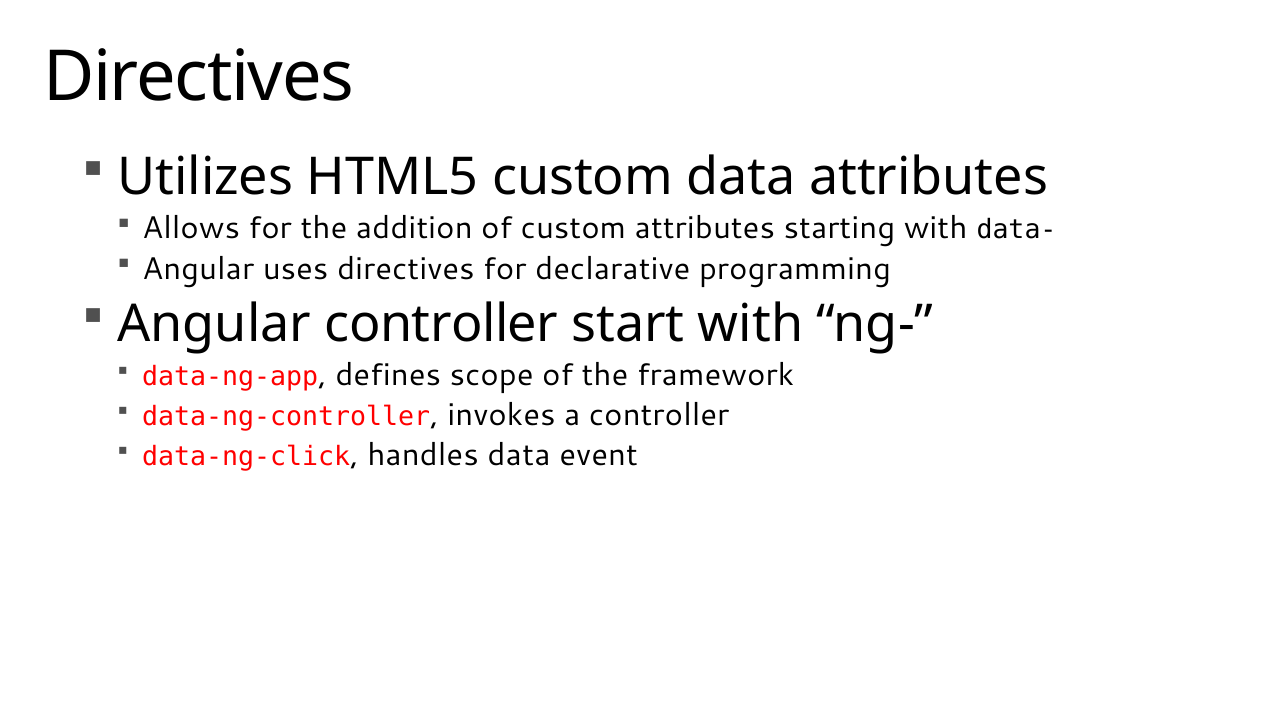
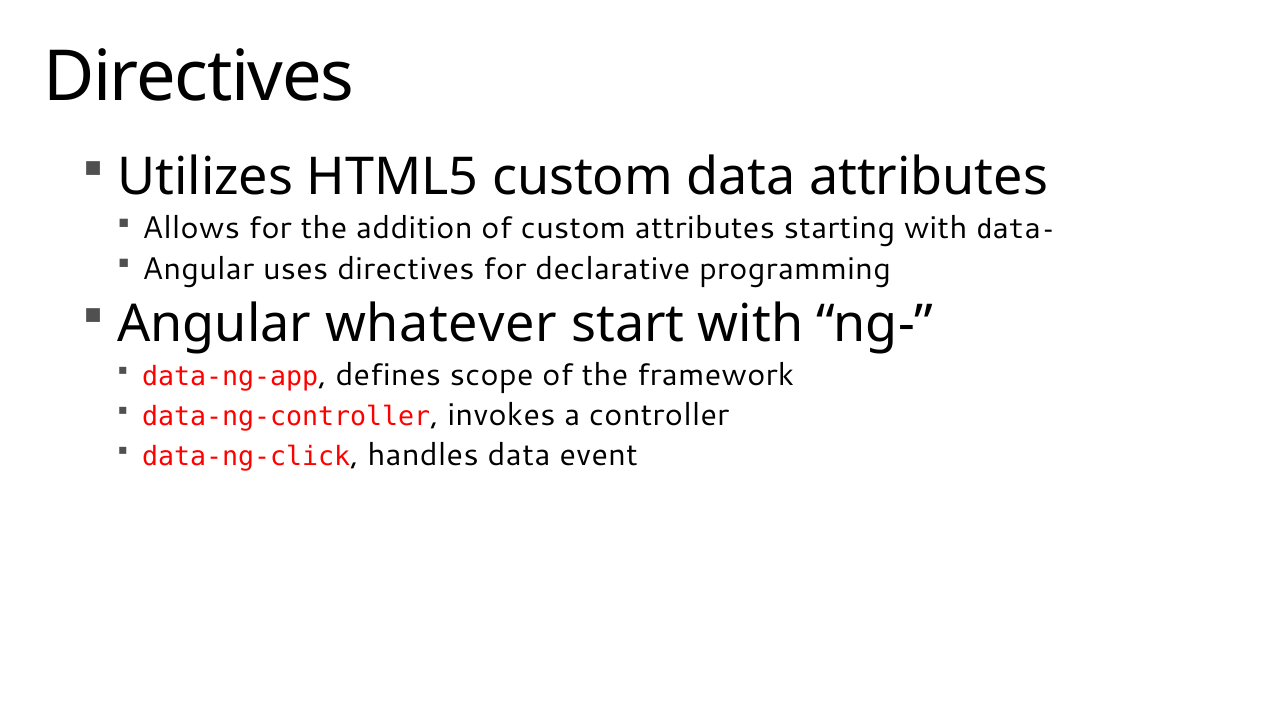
Angular controller: controller -> whatever (441, 324)
